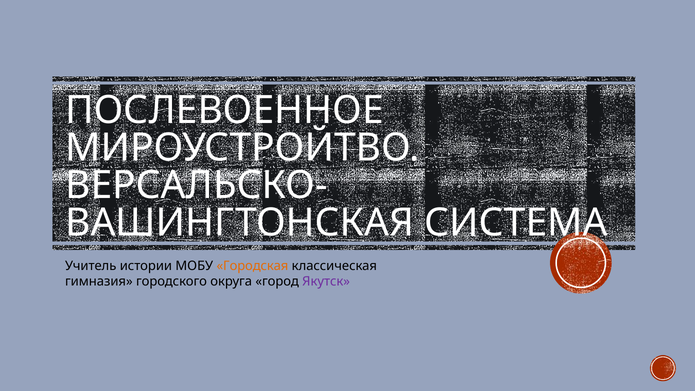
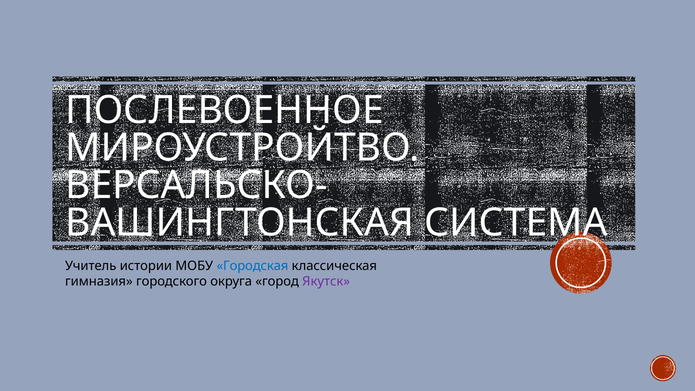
Городская colour: orange -> blue (252, 266)
